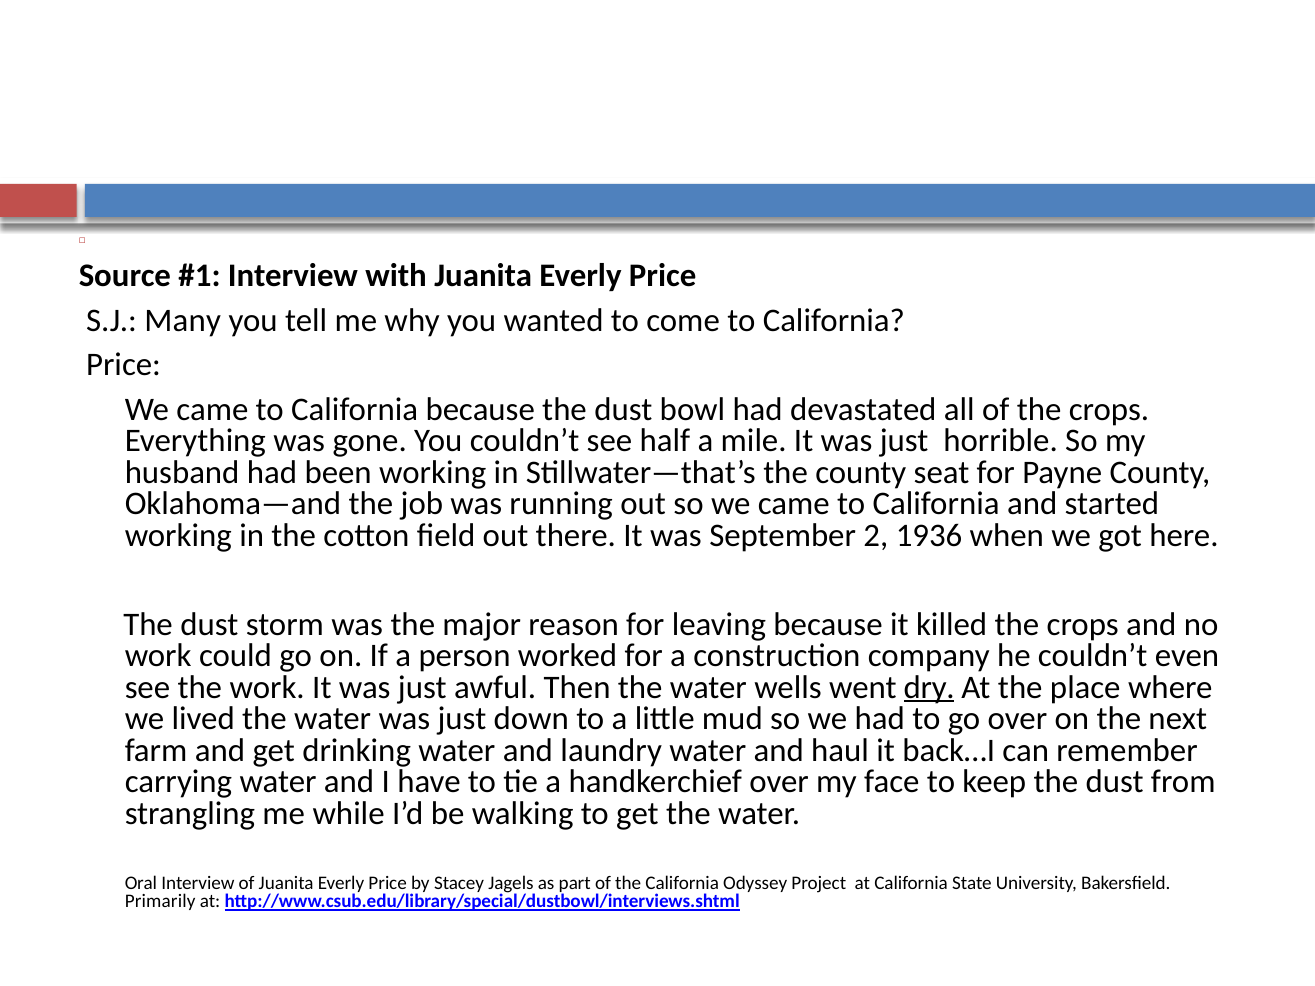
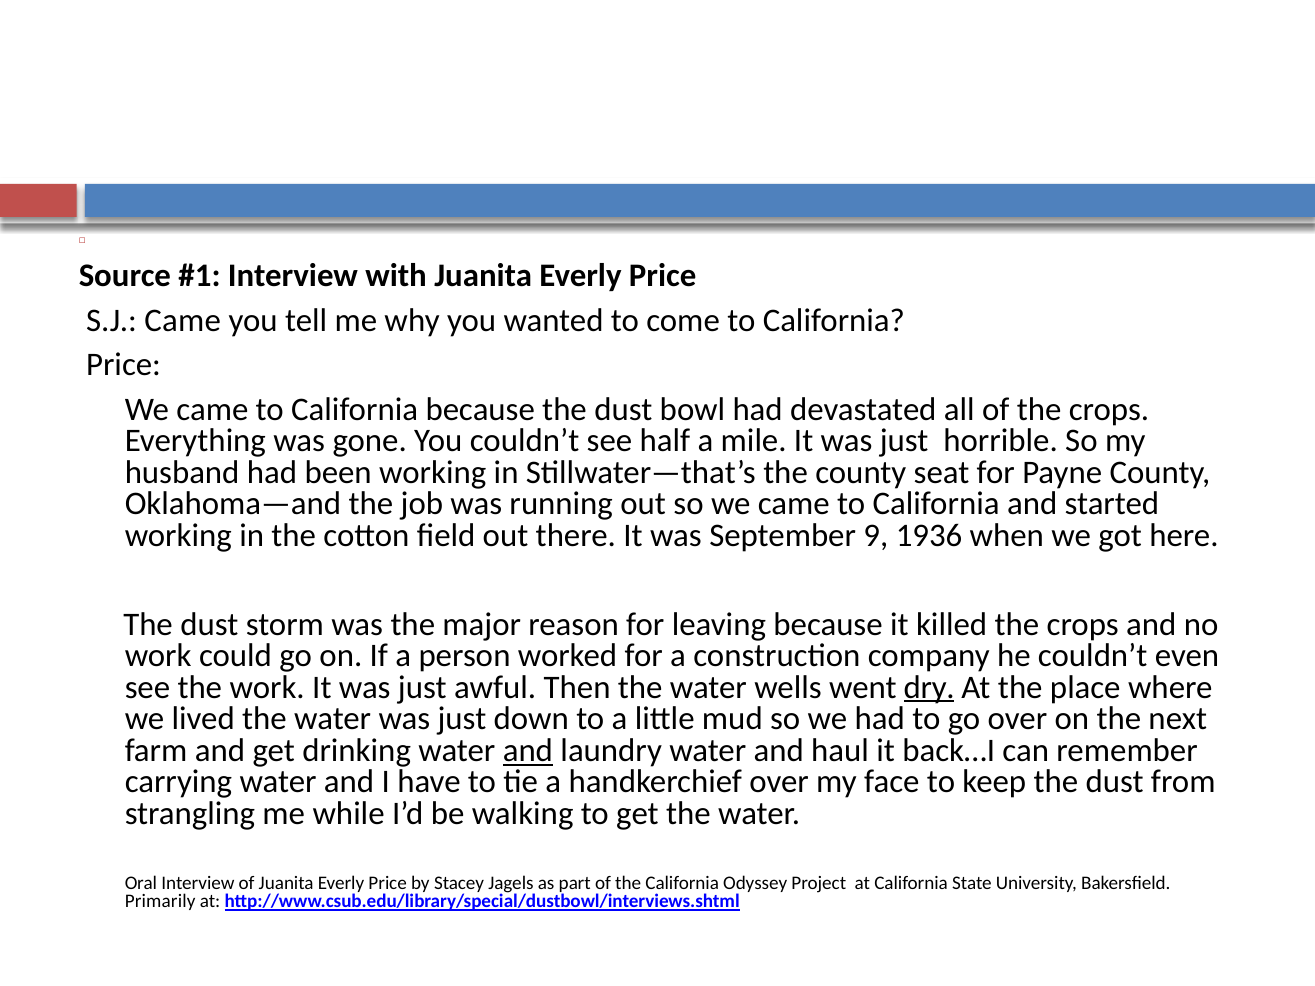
S.J Many: Many -> Came (183, 321)
2: 2 -> 9 (876, 536)
and underline: none -> present (528, 751)
